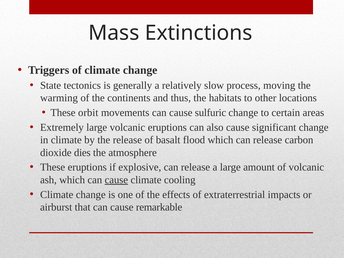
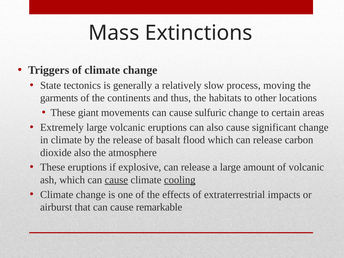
warming: warming -> garments (59, 98)
orbit: orbit -> giant (88, 113)
dioxide dies: dies -> also (82, 153)
cooling underline: none -> present (180, 180)
